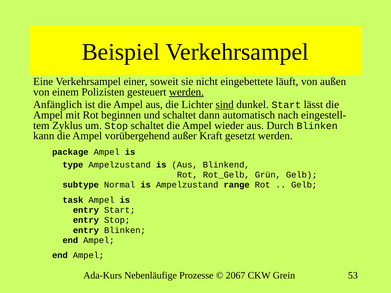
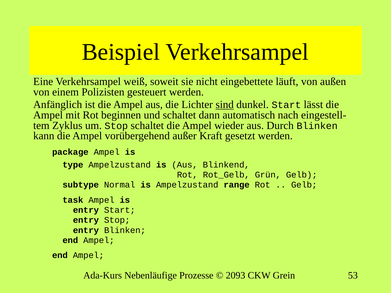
einer: einer -> weiß (136, 82)
werden underline: present -> none (186, 92)
2067: 2067 -> 2093 (236, 276)
